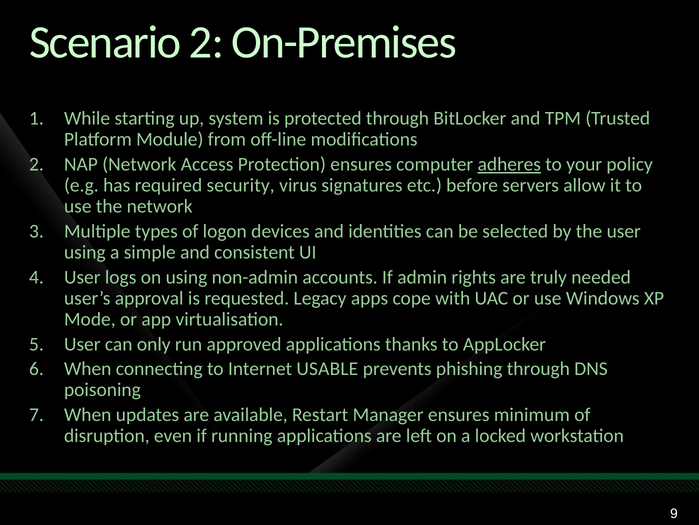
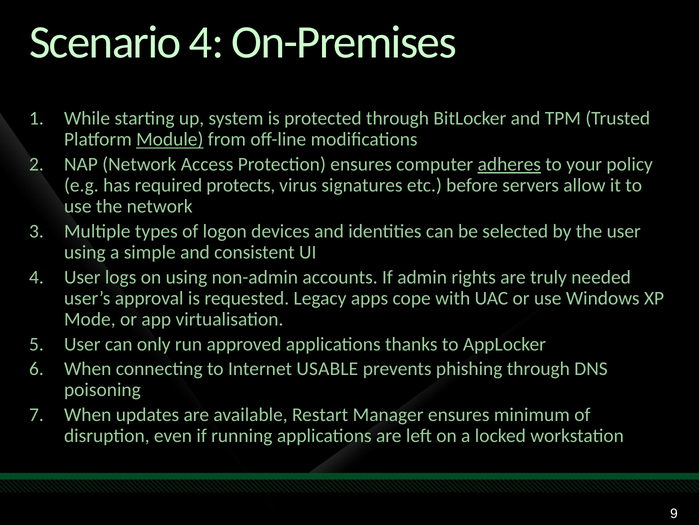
Scenario 2: 2 -> 4 (207, 42)
Module underline: none -> present (170, 139)
security: security -> protects (241, 185)
